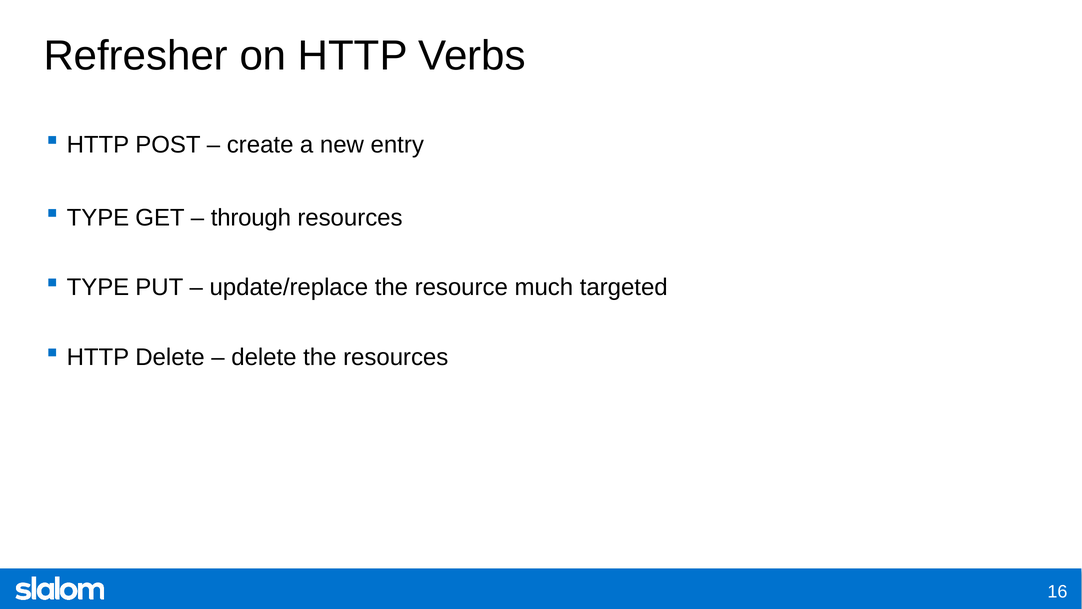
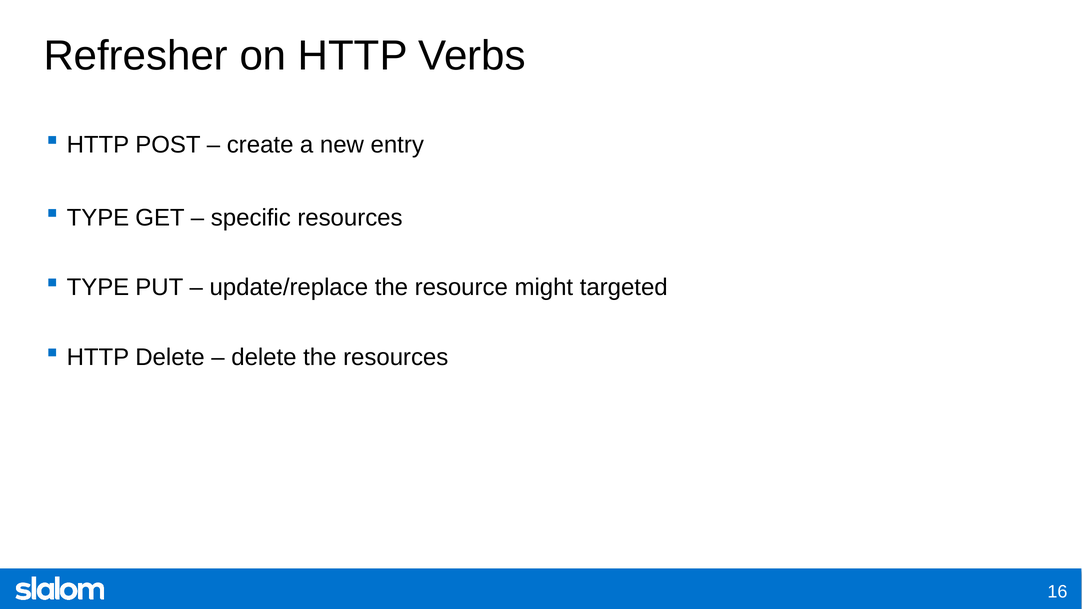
through: through -> specific (251, 217)
much: much -> might (544, 287)
